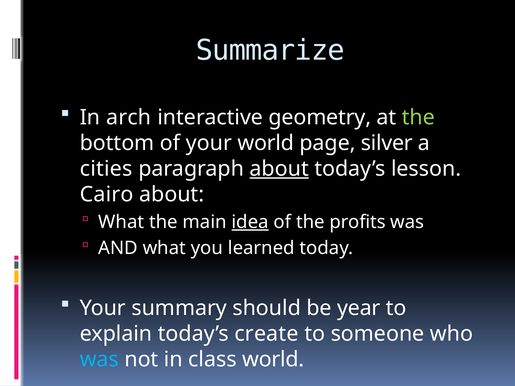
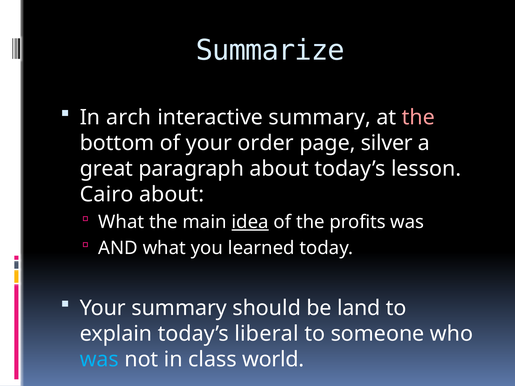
interactive geometry: geometry -> summary (320, 117)
the colour: light green -> pink (418, 117)
your world: world -> order (266, 143)
cities: cities -> great (106, 169)
about underline: present -> none (279, 169)
year: year -> land (359, 308)
create: create -> liberal (267, 334)
